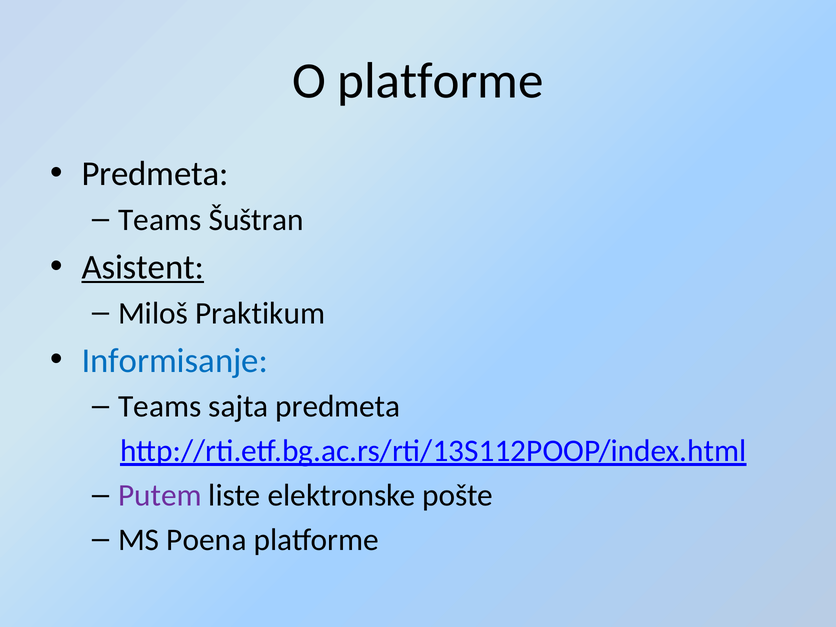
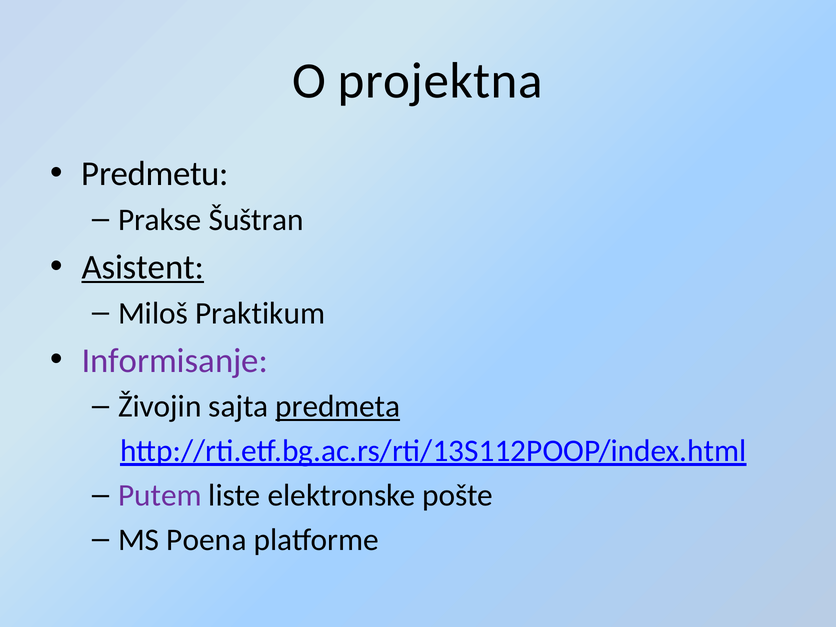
O platforme: platforme -> projektna (440, 81)
Predmeta: Predmeta -> Predmetu (155, 174)
Teams: Teams -> Prakse (160, 220)
Informisanje colour: blue -> purple (175, 361)
Teams: Teams -> Živojin (160, 407)
predmeta underline: none -> present (338, 407)
